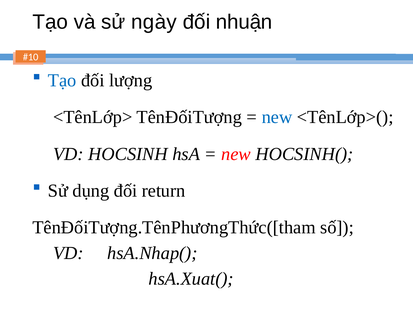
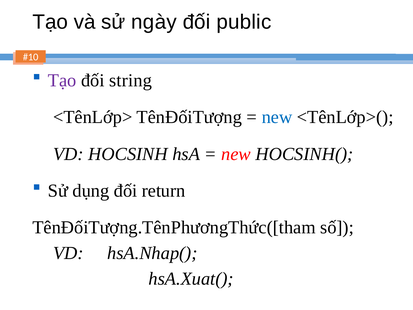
nhuận: nhuận -> public (244, 22)
Tạo colour: blue -> purple (62, 80)
lượng: lượng -> string (131, 80)
